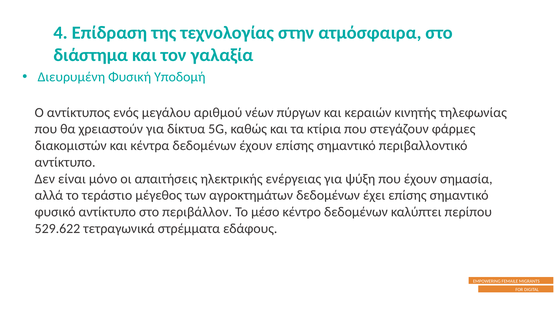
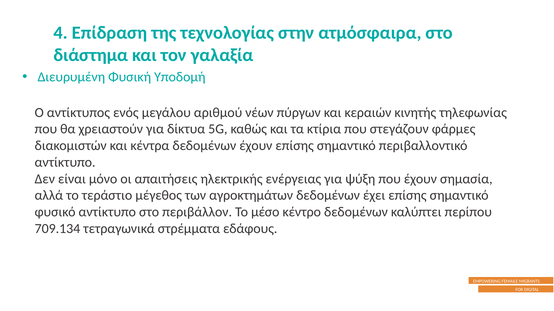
529.622: 529.622 -> 709.134 (57, 229)
